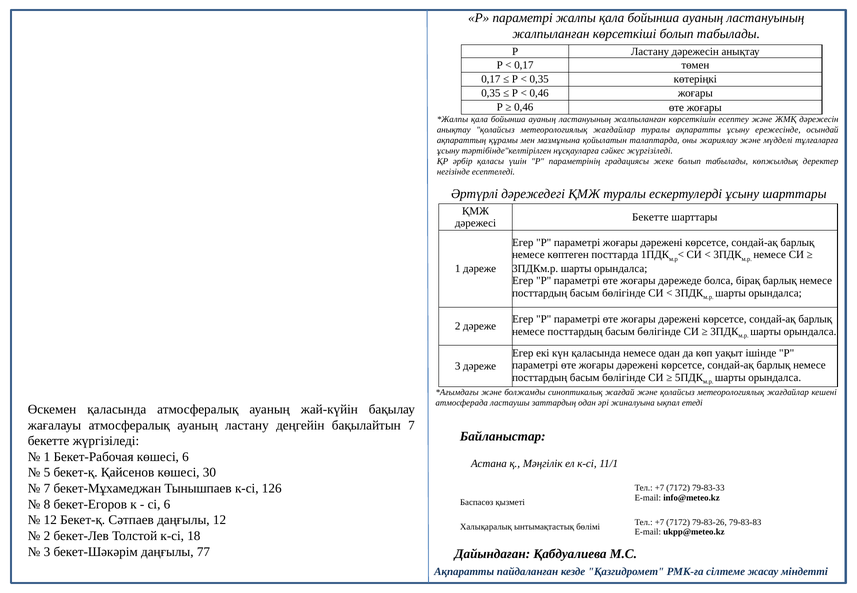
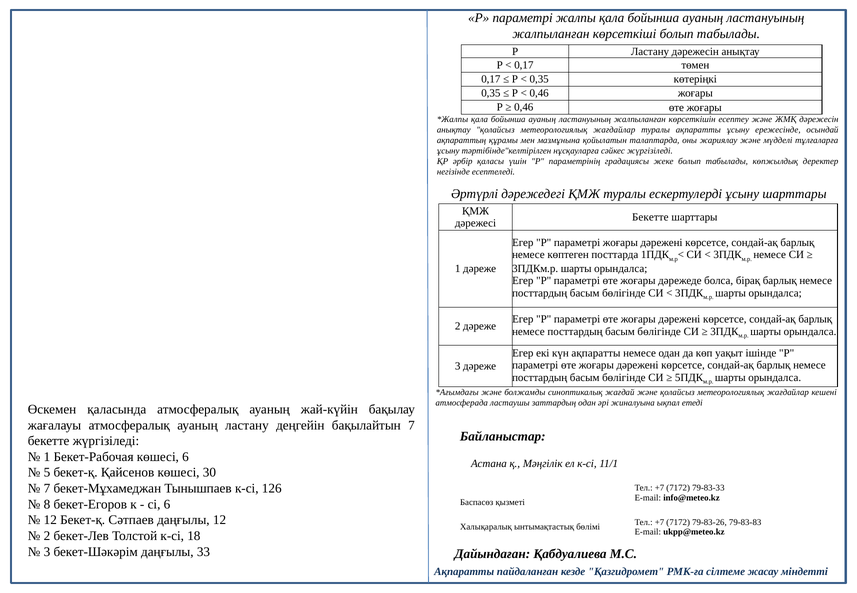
күн қаласында: қаласында -> ақпаратты (596, 353)
77: 77 -> 33 (203, 552)
